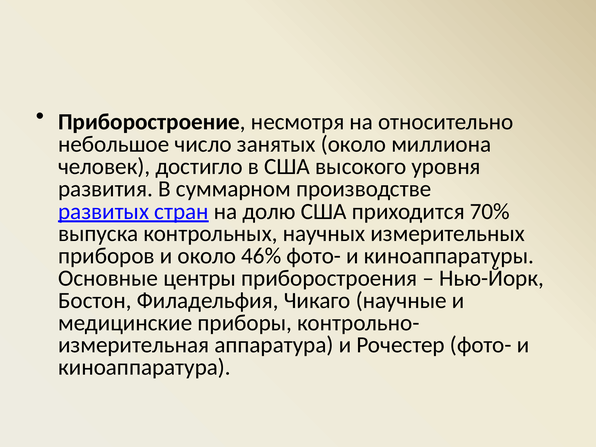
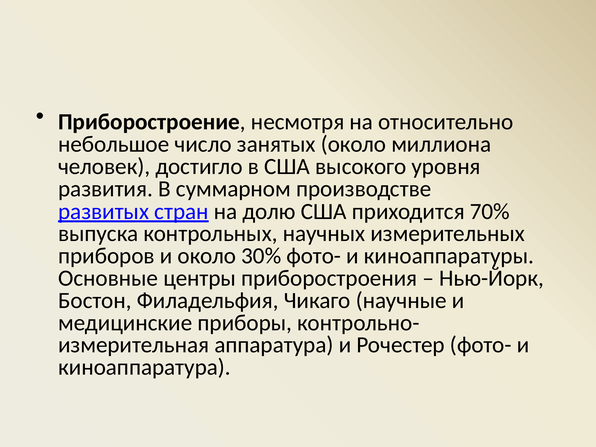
46%: 46% -> 30% (261, 256)
